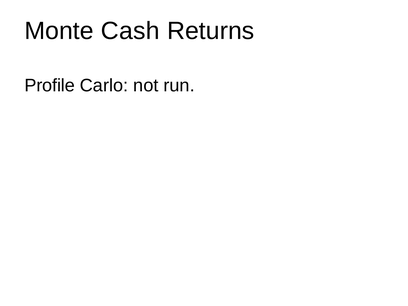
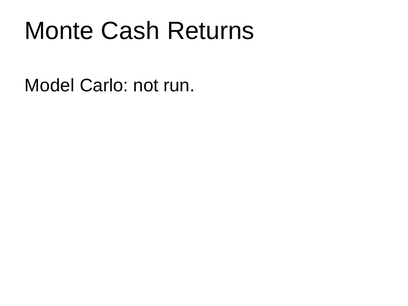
Profile: Profile -> Model (50, 86)
